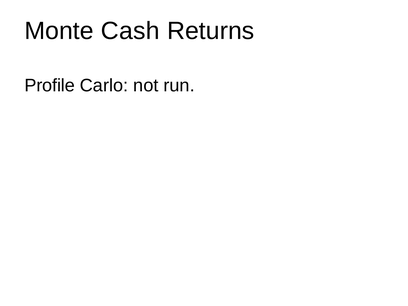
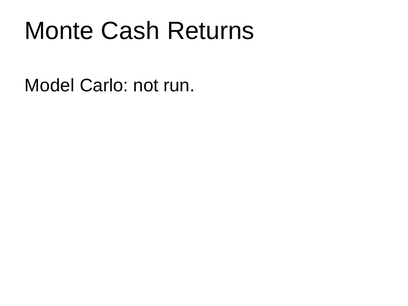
Profile: Profile -> Model (50, 86)
